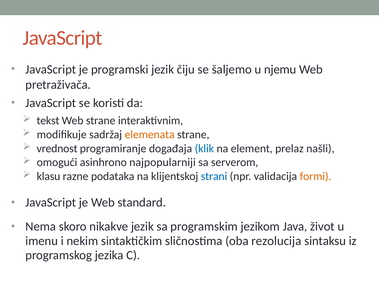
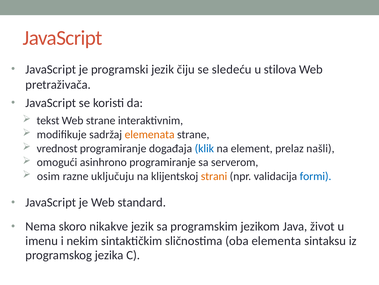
šaljemo: šaljemo -> sledeću (232, 69)
njemu: njemu -> stilova (280, 69)
asinhrono najpopularniji: najpopularniji -> programiranje (163, 162)
klasu: klasu -> osim (48, 176)
podataka: podataka -> uključuju (113, 176)
strani colour: blue -> orange (214, 176)
formi colour: orange -> blue (316, 176)
rezolucija: rezolucija -> elementa (276, 240)
